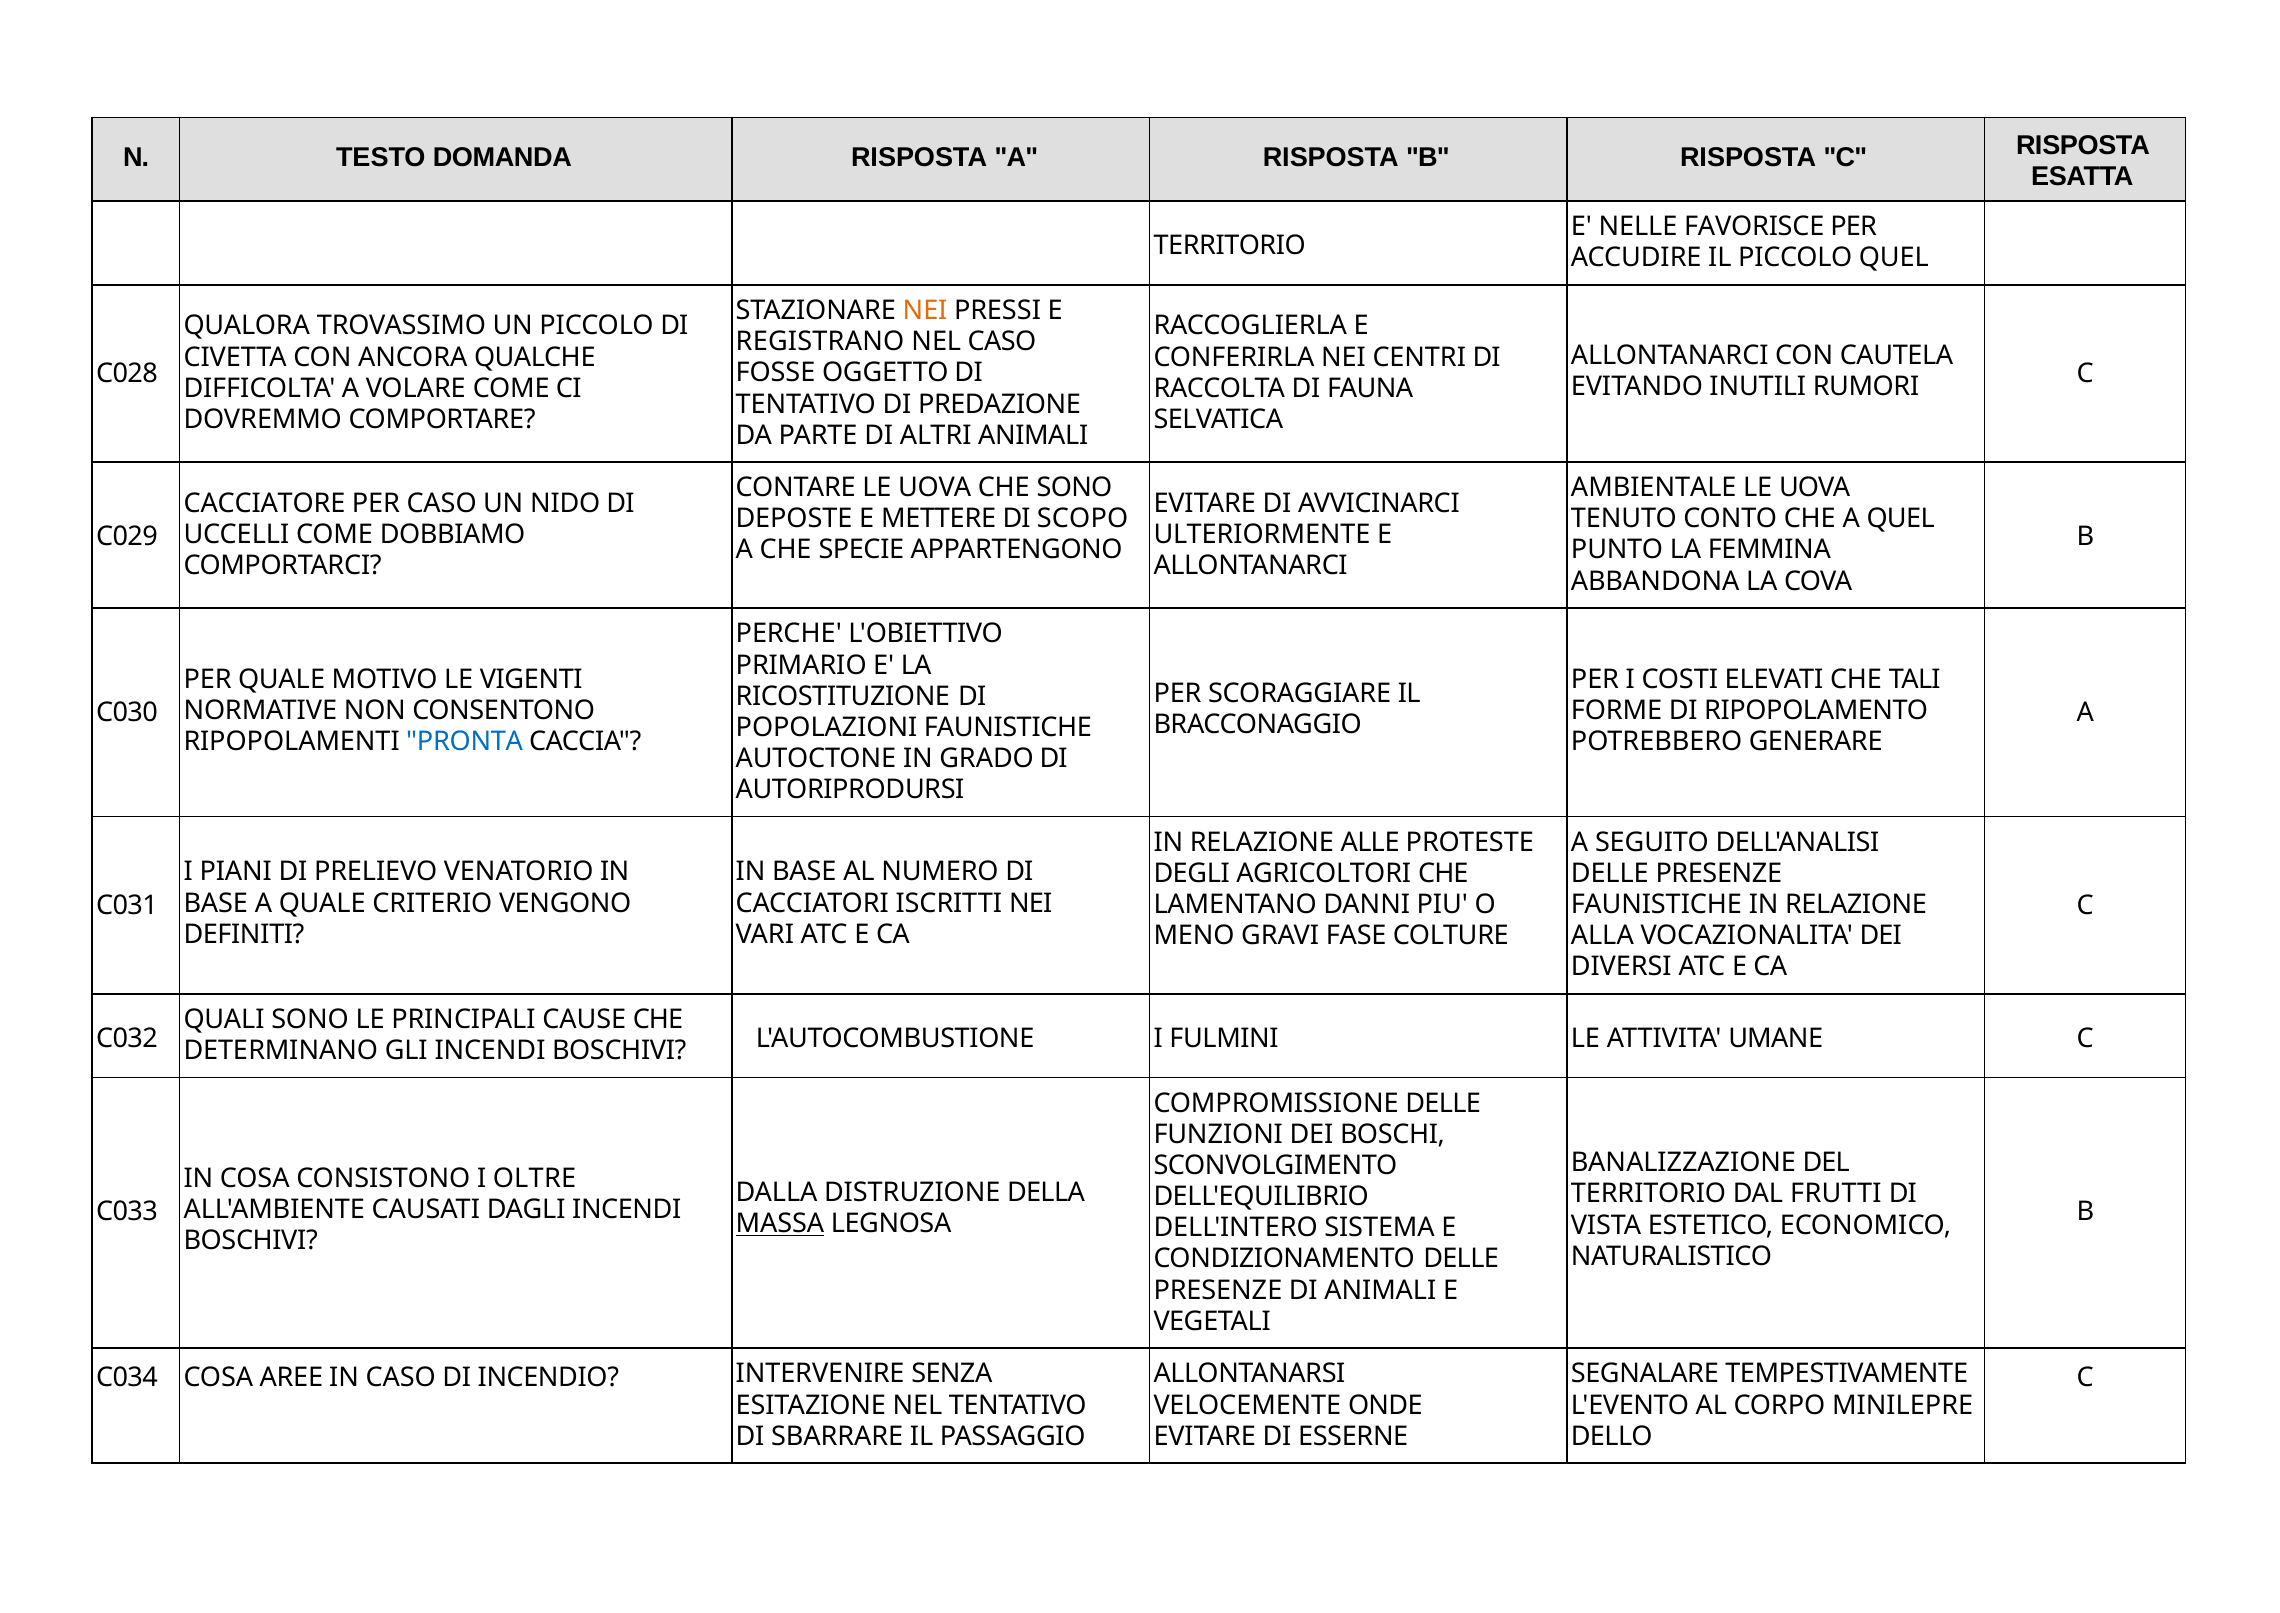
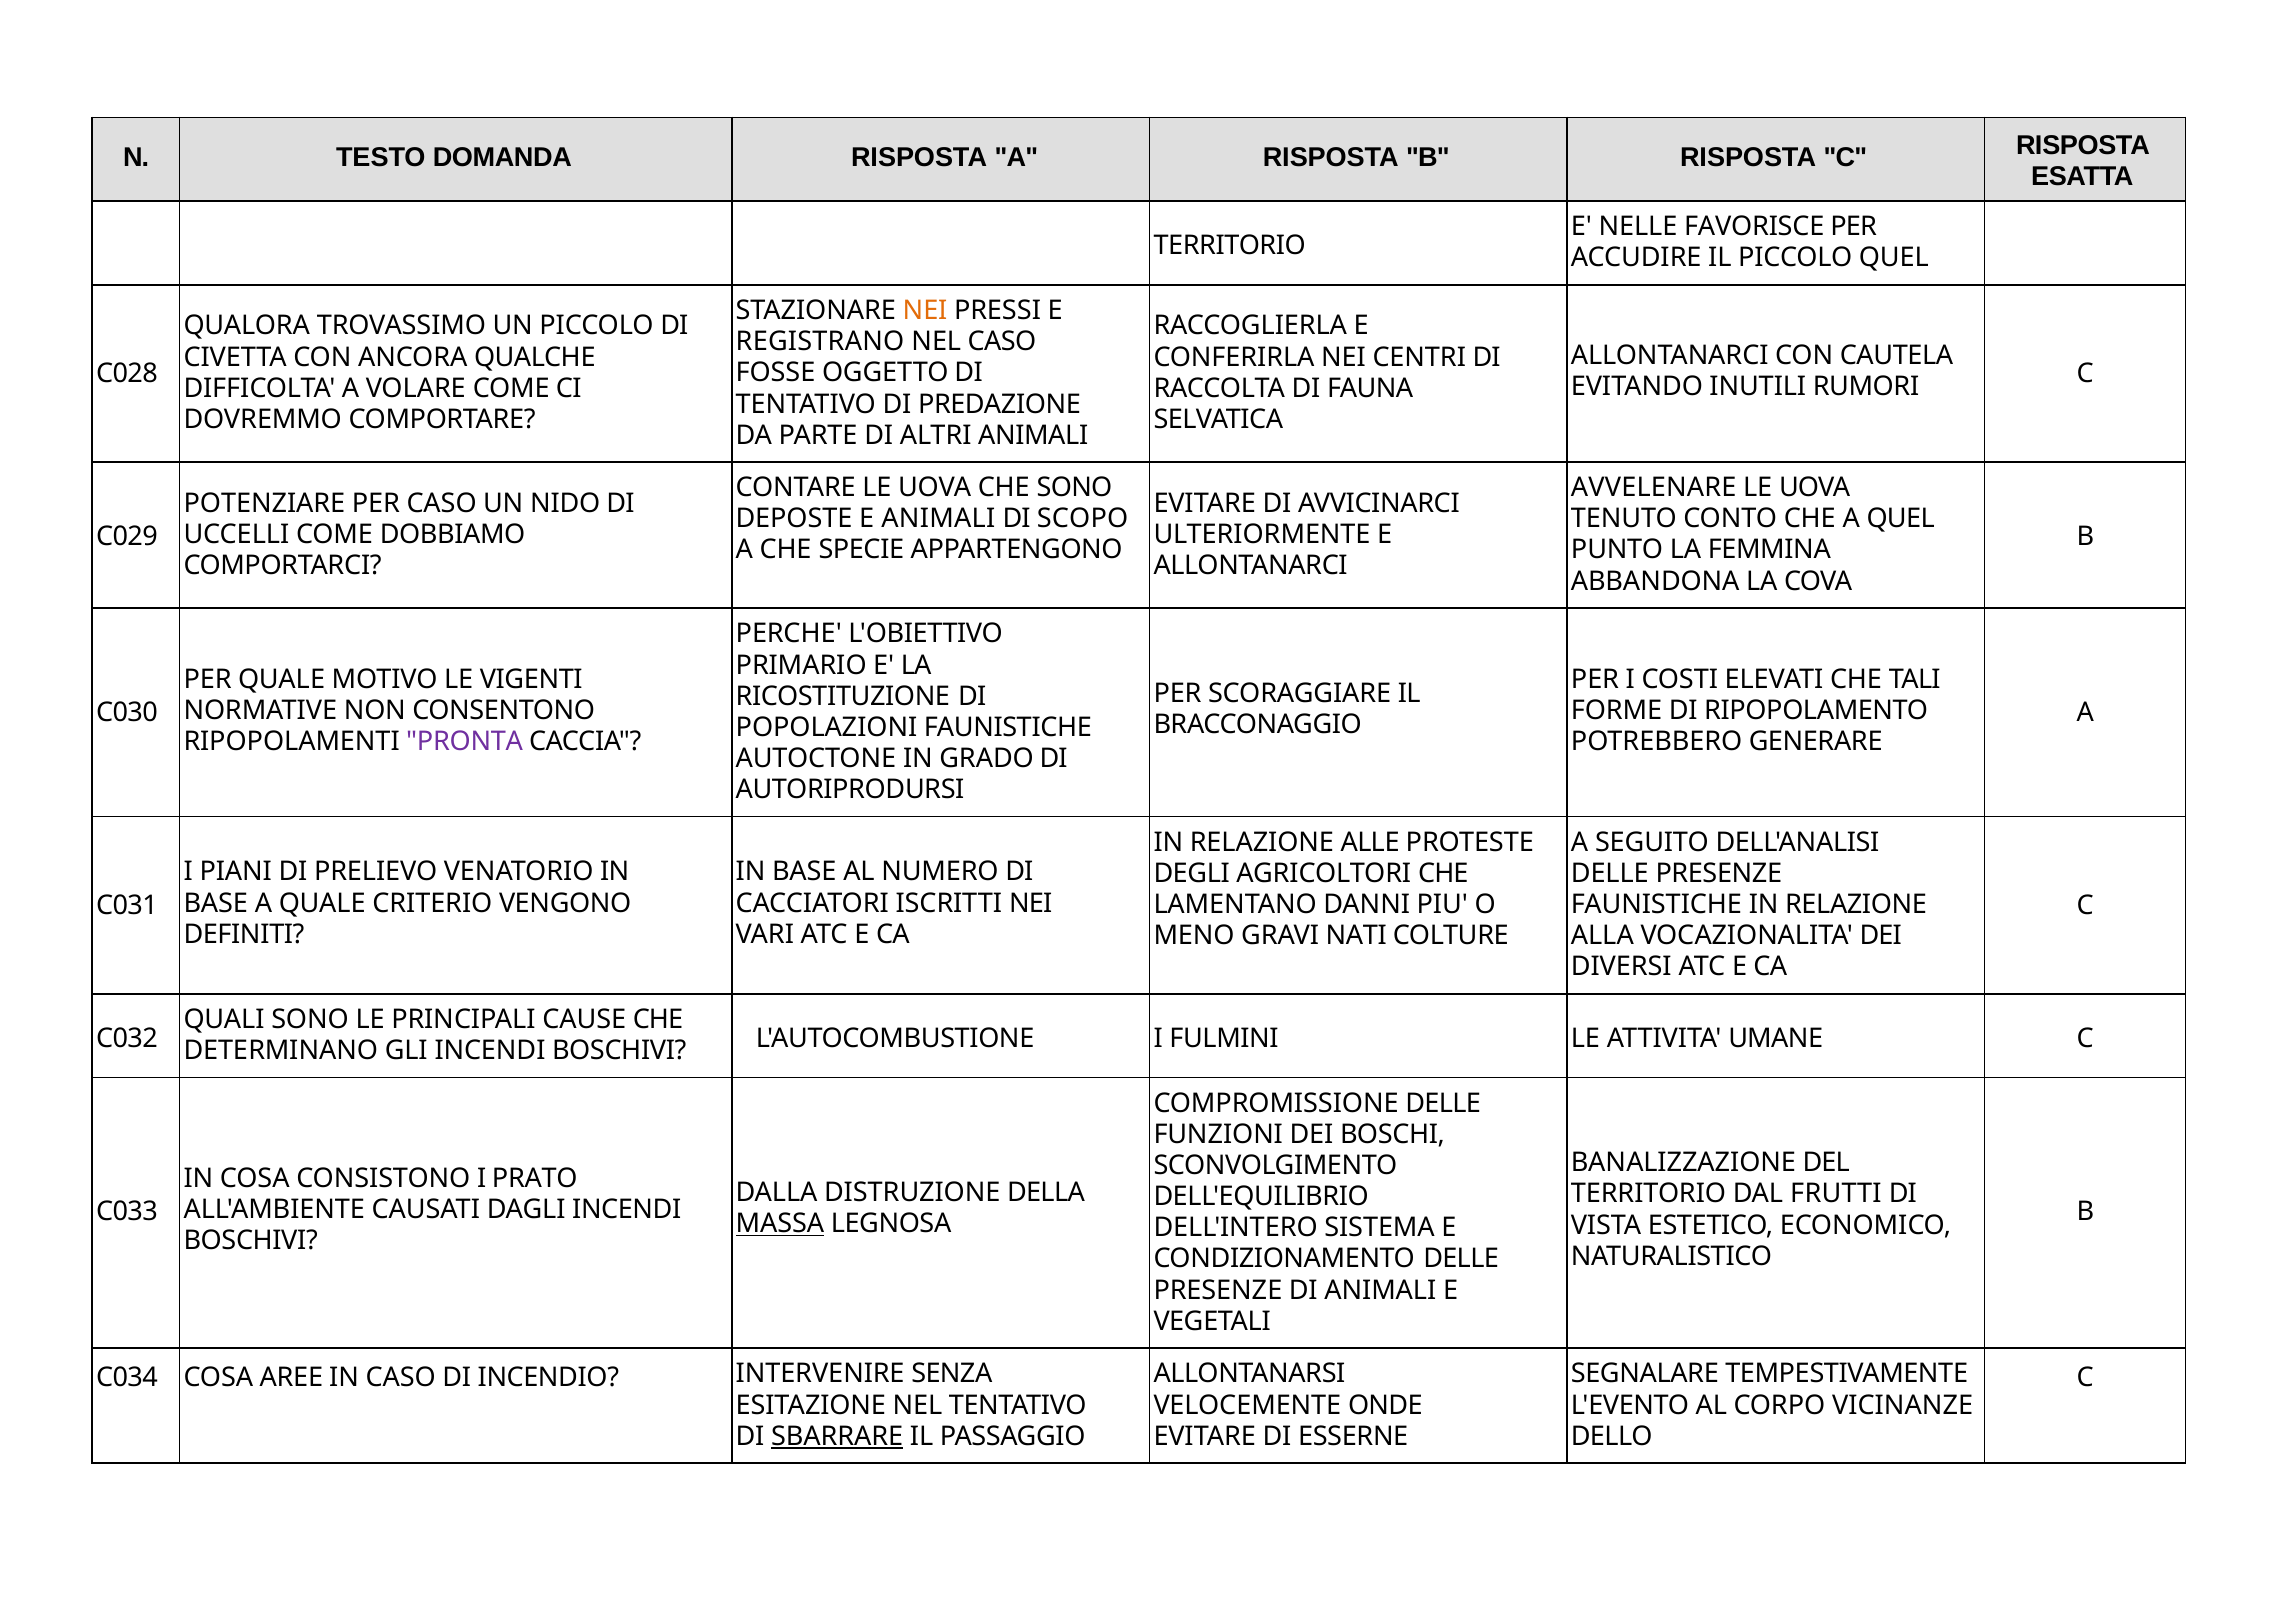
AMBIENTALE: AMBIENTALE -> AVVELENARE (1654, 488)
CACCIATORE: CACCIATORE -> POTENZIARE (264, 503)
E METTERE: METTERE -> ANIMALI (938, 519)
PRONTA colour: blue -> purple (465, 741)
FASE: FASE -> NATI (1356, 935)
OLTRE: OLTRE -> PRATO (535, 1178)
MINILEPRE: MINILEPRE -> VICINANZE (1903, 1405)
SBARRARE underline: none -> present (837, 1436)
